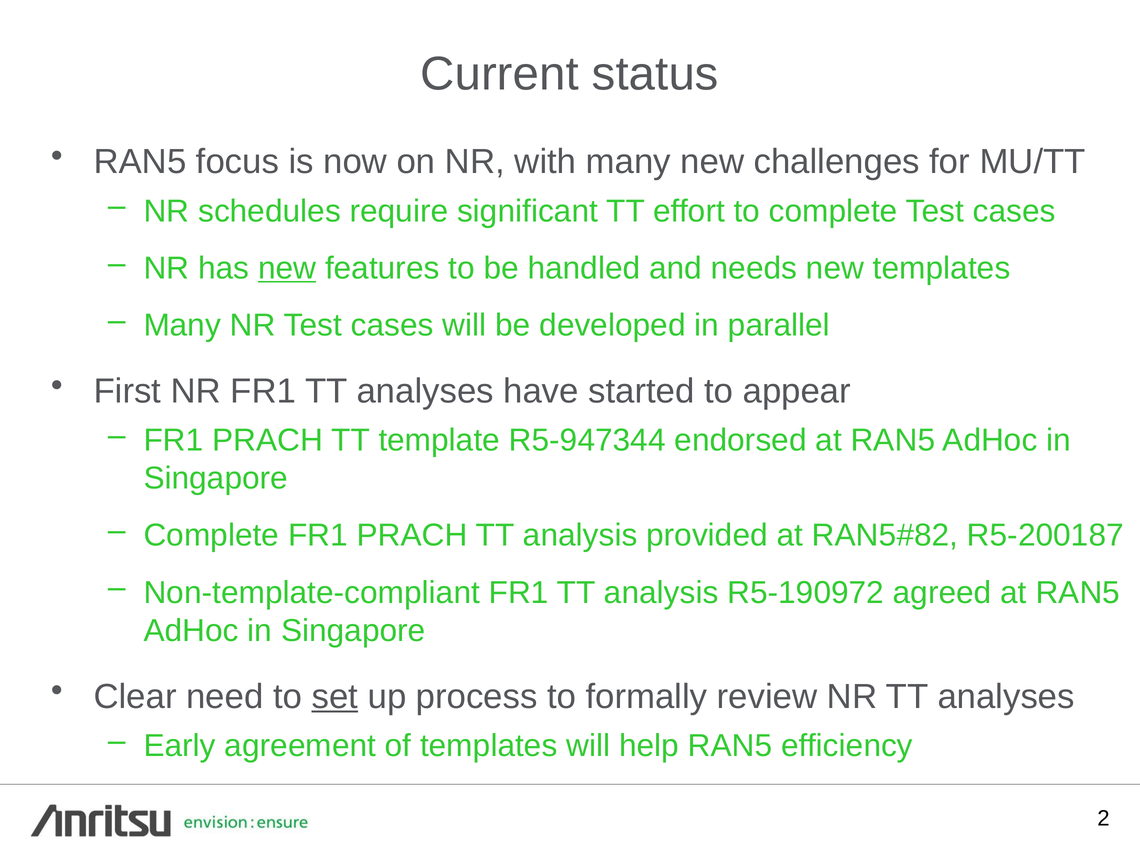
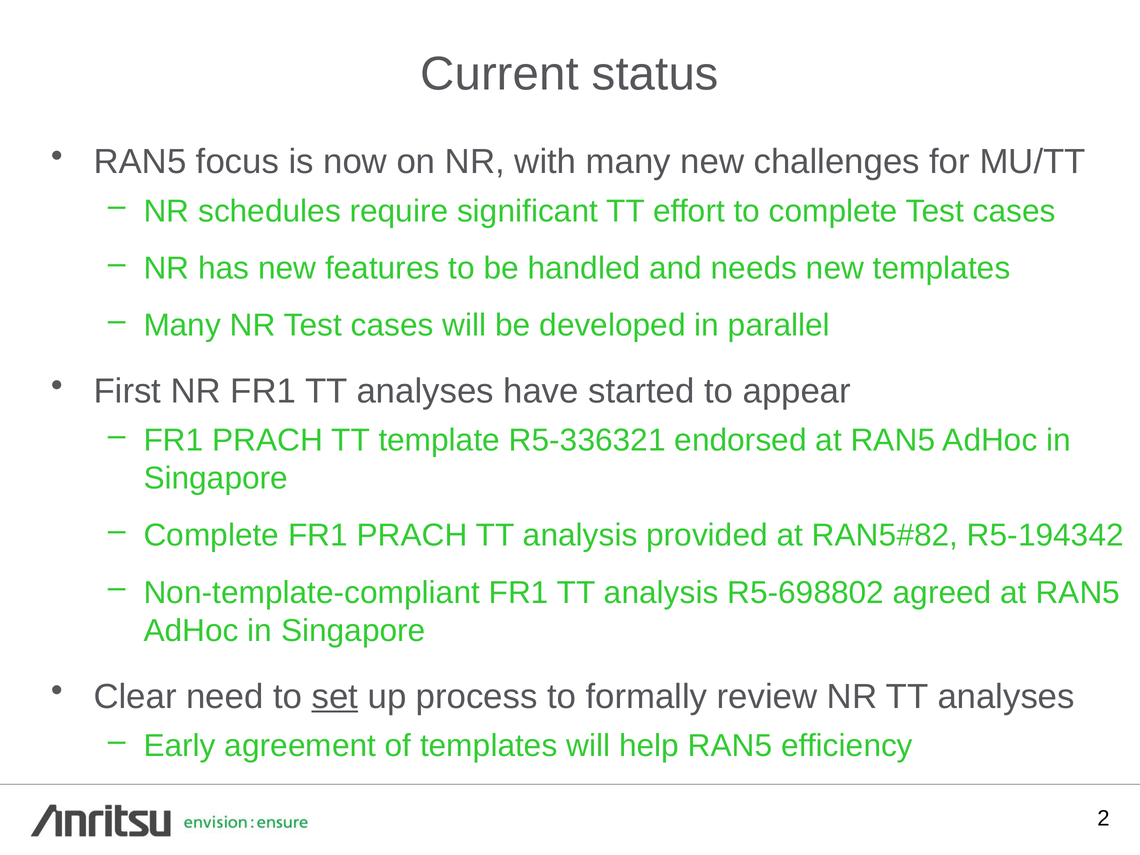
new underline: present -> none (287, 268)
R5-947344: R5-947344 -> R5-336321 (587, 440)
R5-200187: R5-200187 -> R5-194342 (1045, 536)
R5-190972: R5-190972 -> R5-698802 (806, 593)
